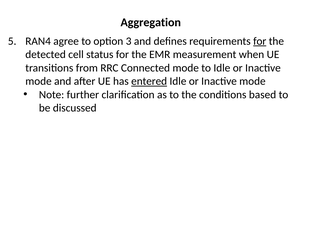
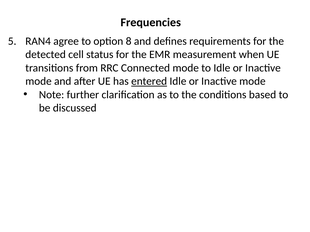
Aggregation: Aggregation -> Frequencies (151, 22)
3: 3 -> 8 (129, 41)
for underline: present -> none (260, 41)
